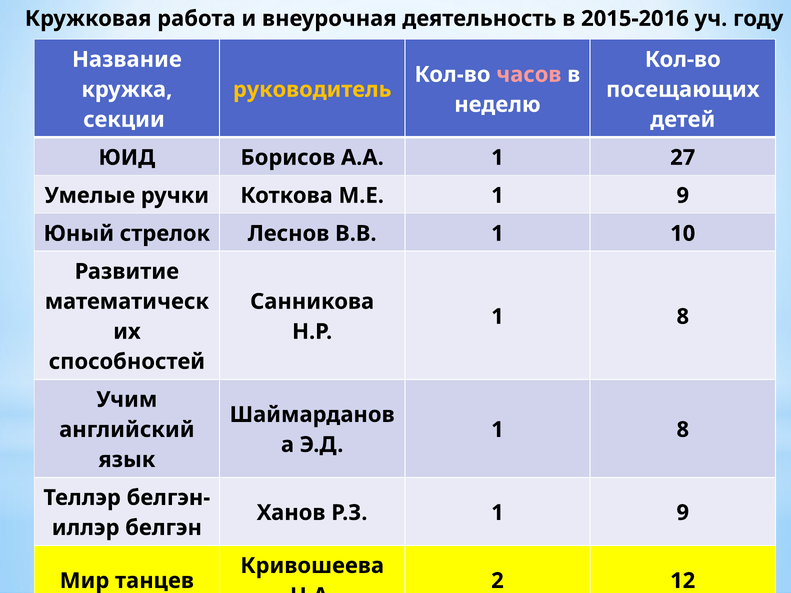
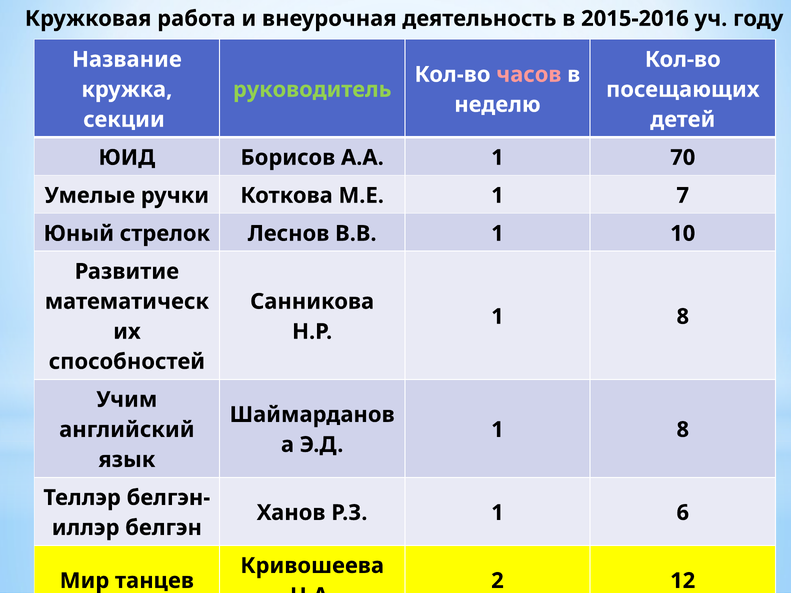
руководитель colour: yellow -> light green (312, 90)
27: 27 -> 70 (683, 158)
М.Е 1 9: 9 -> 7 (683, 196)
Р.З 1 9: 9 -> 6 (683, 513)
